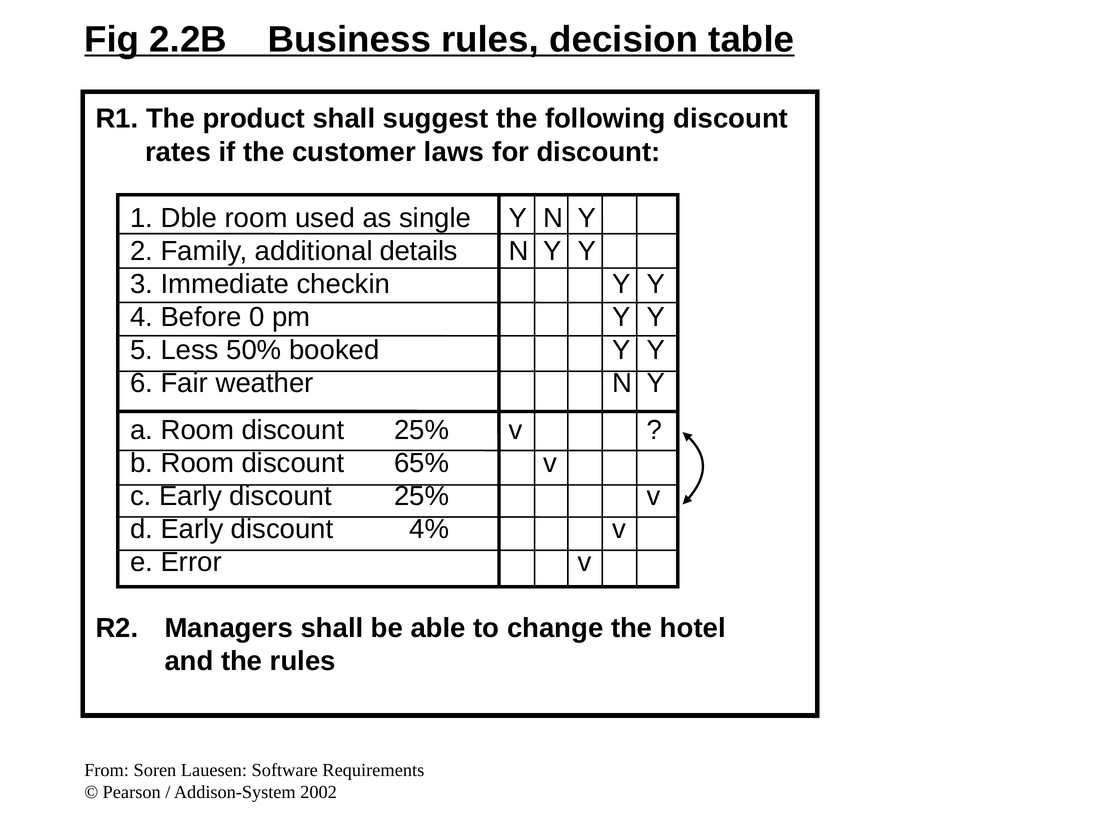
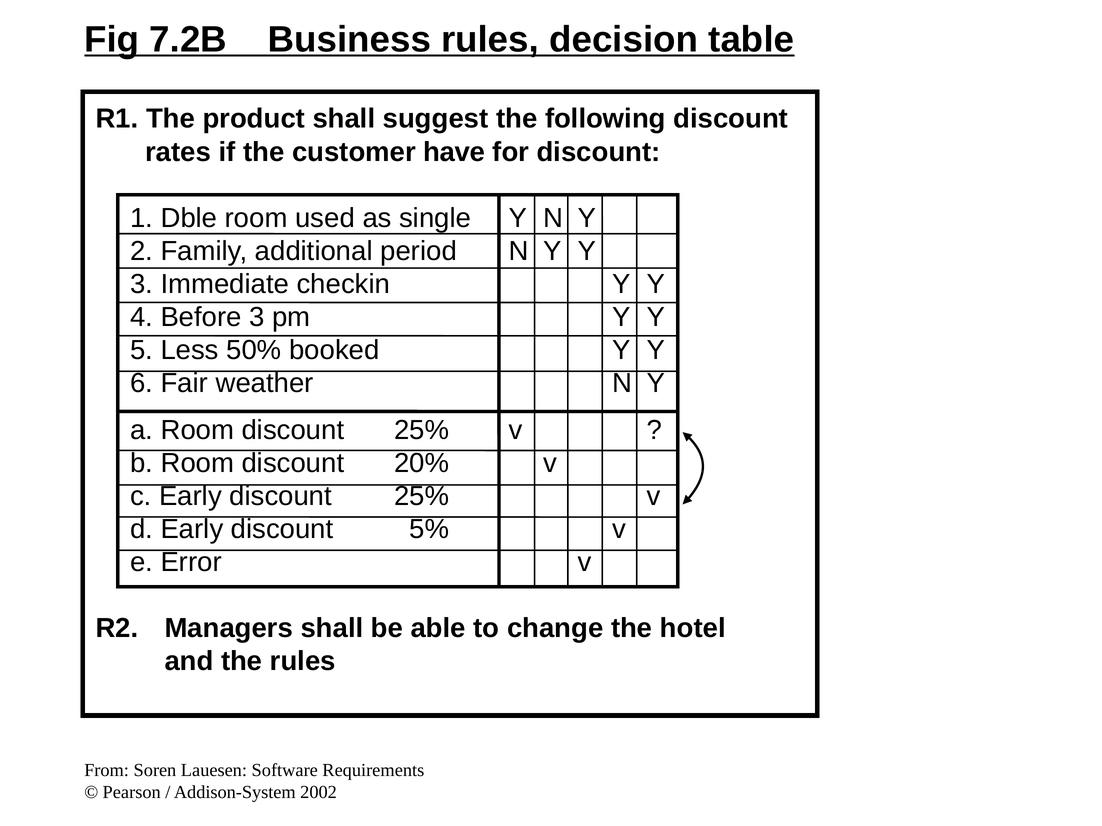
2.2B: 2.2B -> 7.2B (188, 39)
laws: laws -> have (454, 152)
details: details -> period (419, 251)
Before 0: 0 -> 3 (257, 317)
65%: 65% -> 20% (422, 463)
4%: 4% -> 5% (429, 530)
